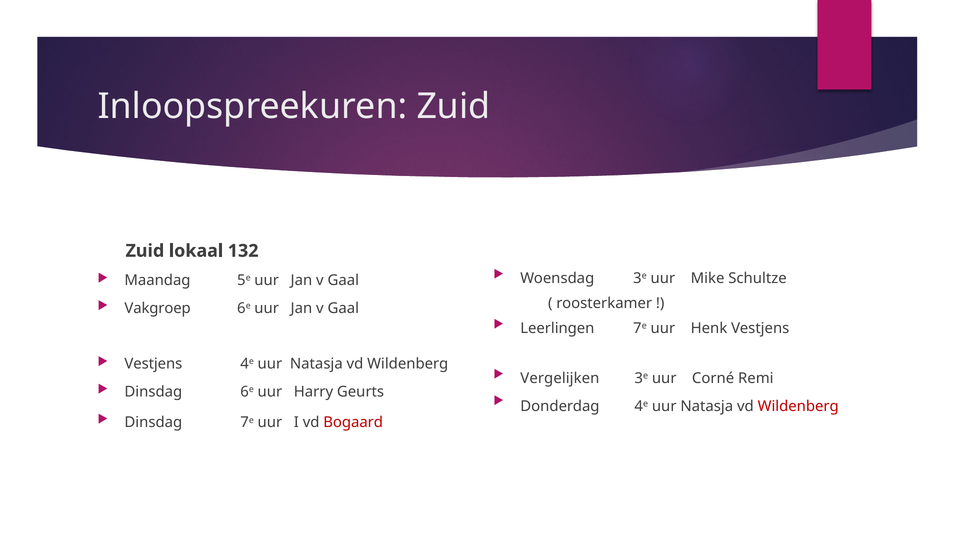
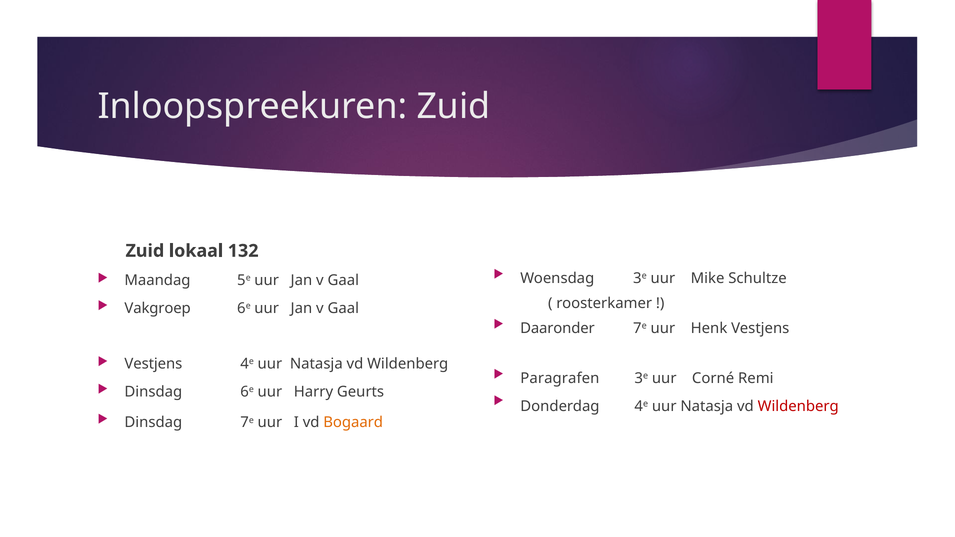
Leerlingen: Leerlingen -> Daaronder (557, 328)
Vergelijken: Vergelijken -> Paragrafen (560, 379)
Bogaard colour: red -> orange (353, 423)
